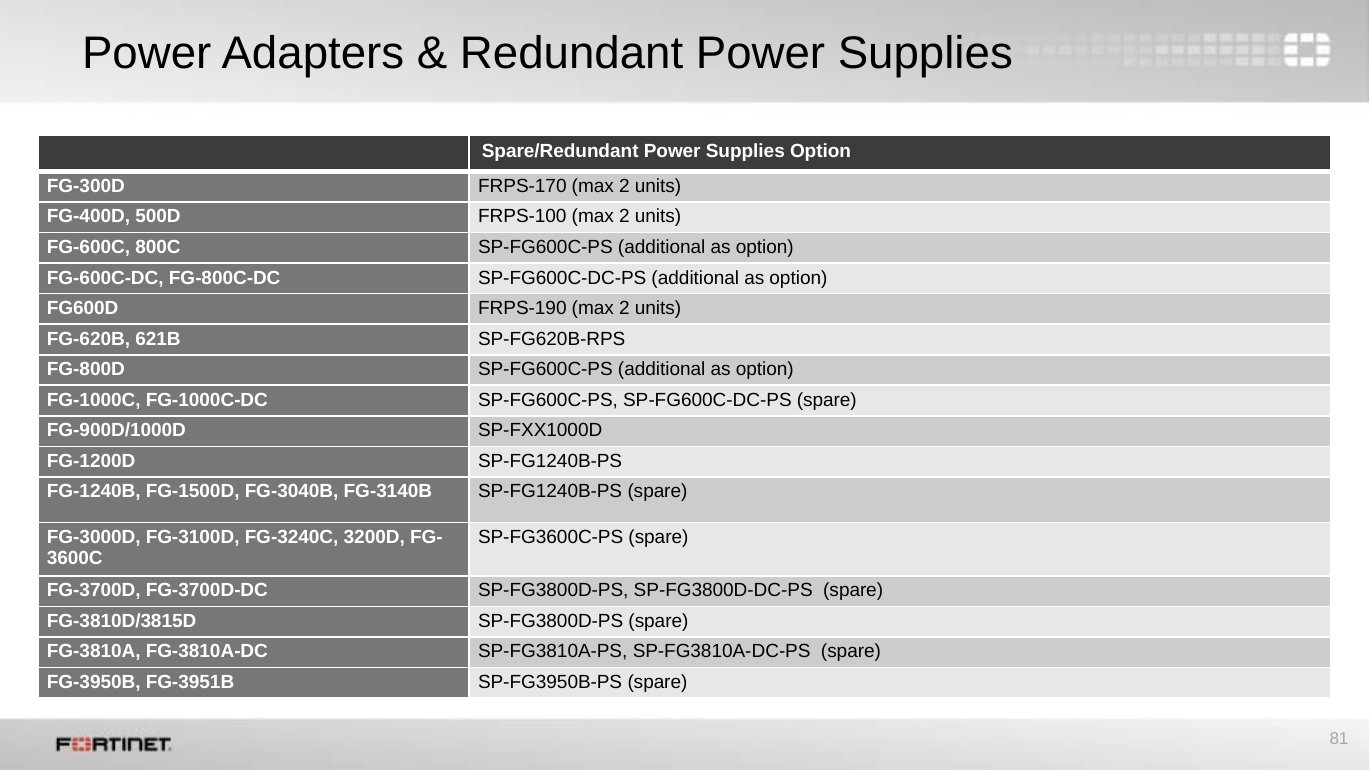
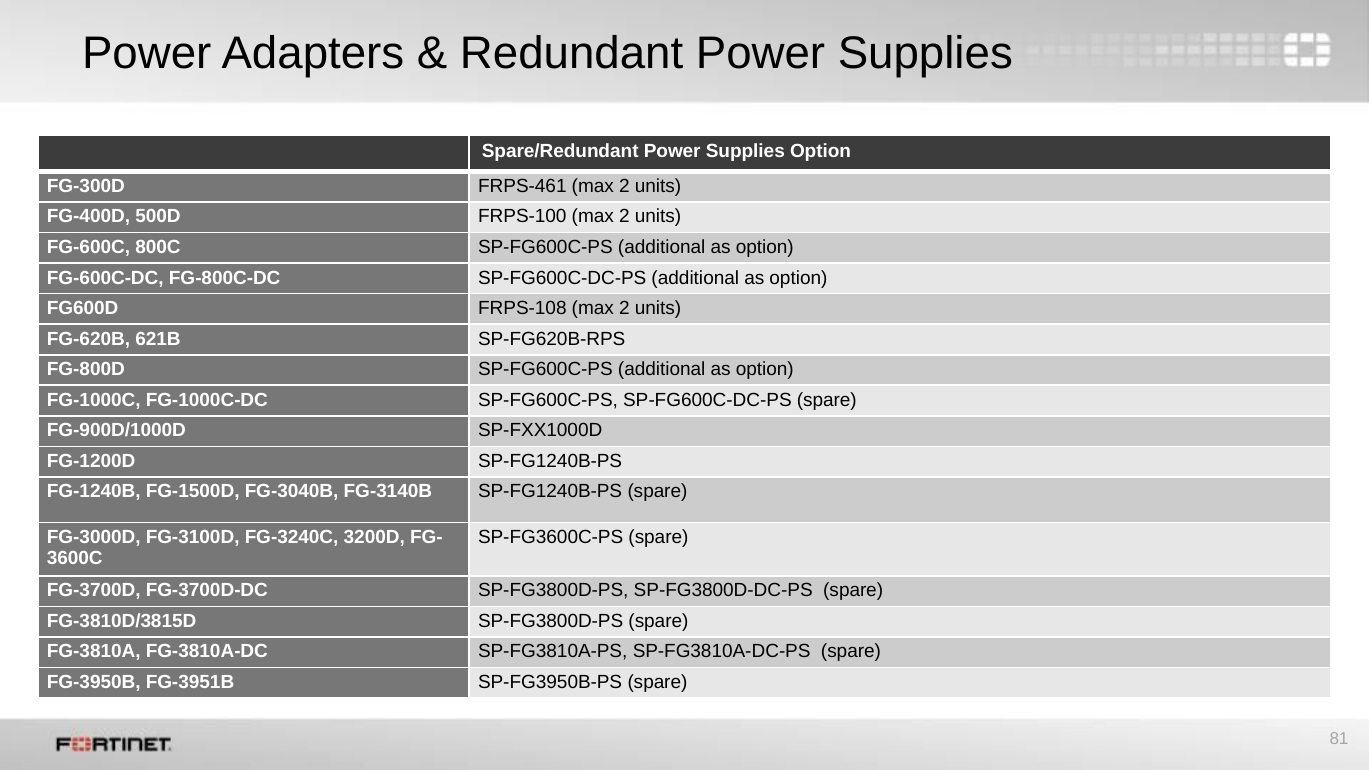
FRPS-170: FRPS-170 -> FRPS-461 (522, 186)
FRPS-190: FRPS-190 -> FRPS-108 (522, 308)
